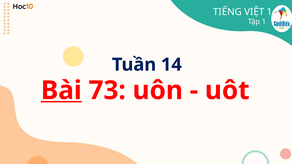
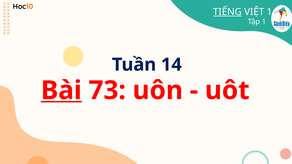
TIẾNG underline: none -> present (227, 12)
